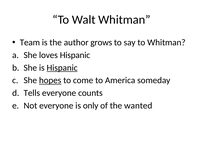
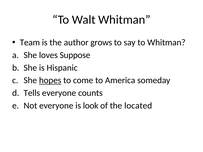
loves Hispanic: Hispanic -> Suppose (75, 55)
Hispanic underline: present -> none (62, 68)
only: only -> look (91, 106)
wanted: wanted -> located (138, 106)
